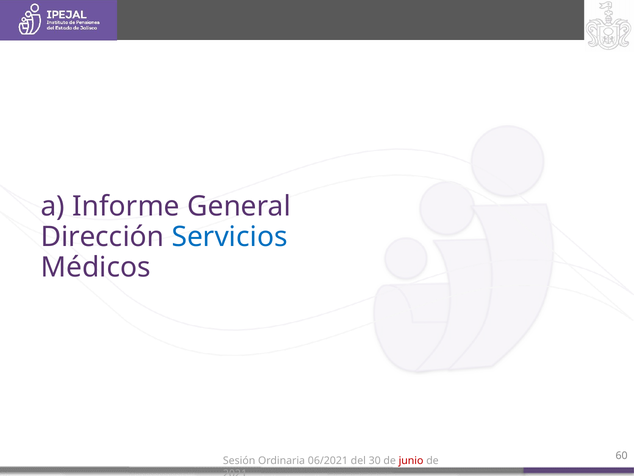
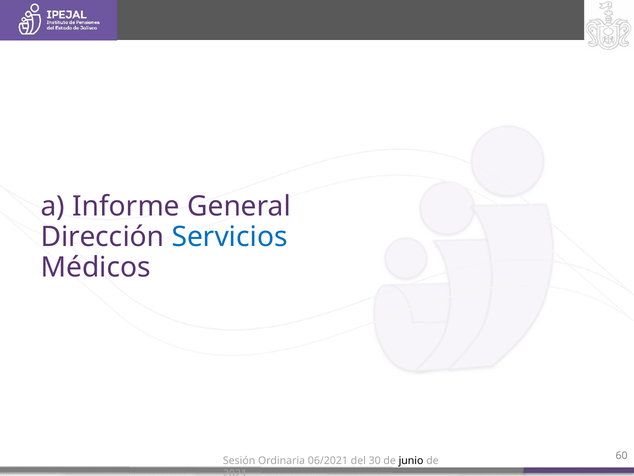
junio colour: red -> black (411, 460)
